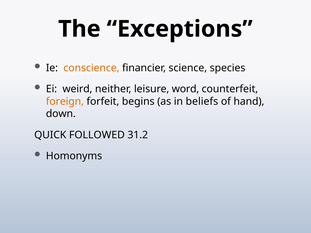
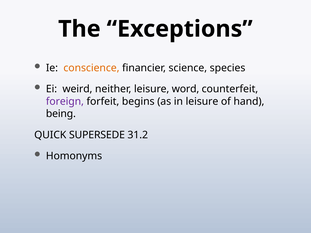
foreign colour: orange -> purple (65, 101)
in beliefs: beliefs -> leisure (202, 101)
down: down -> being (61, 114)
FOLLOWED: FOLLOWED -> SUPERSEDE (97, 135)
